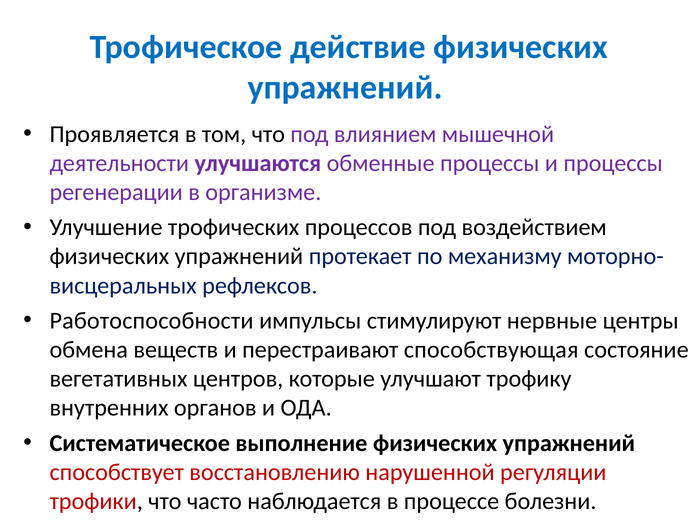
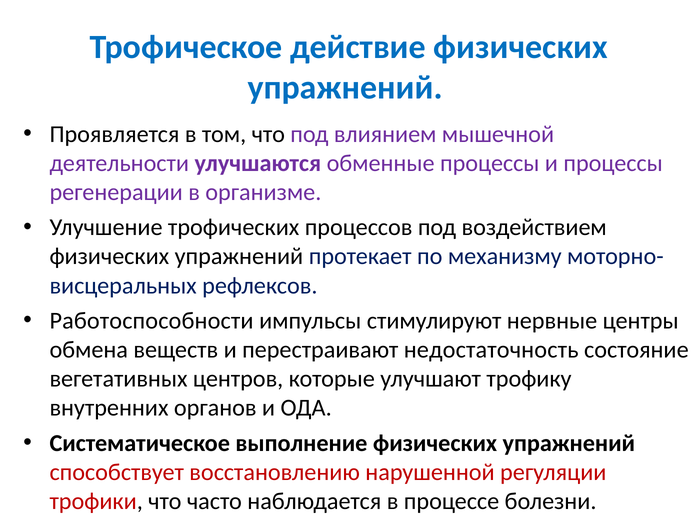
способствующая: способствующая -> недостаточность (491, 350)
